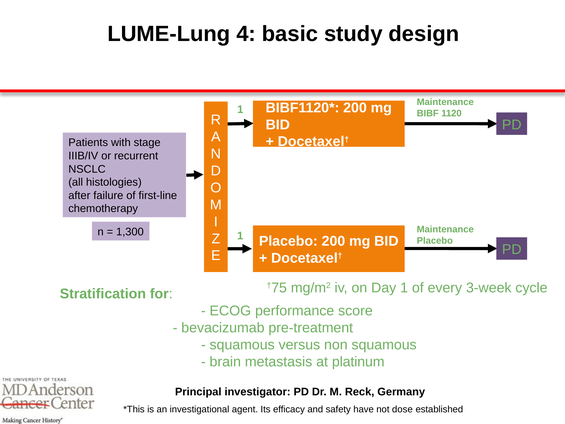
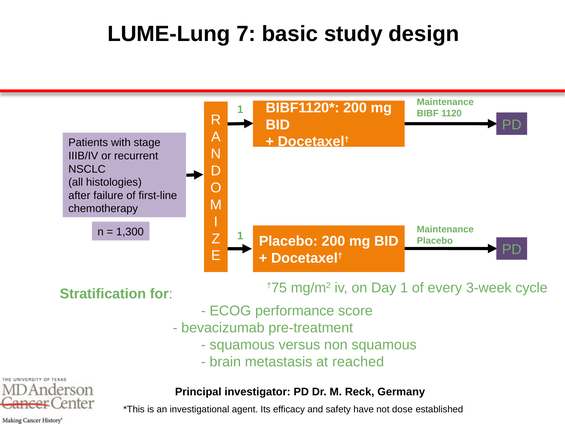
4: 4 -> 7 (246, 34)
platinum: platinum -> reached (358, 361)
